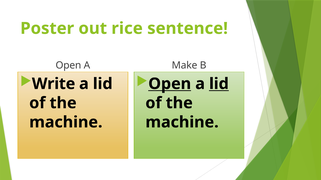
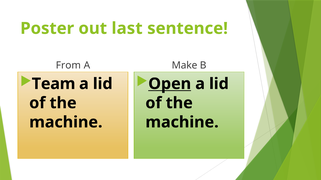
rice: rice -> last (127, 28)
Open: Open -> From (68, 66)
Write: Write -> Team (54, 84)
lid underline: present -> none (219, 84)
